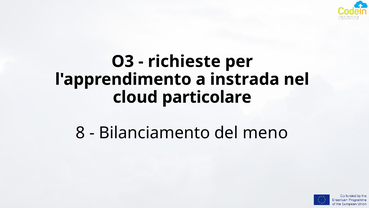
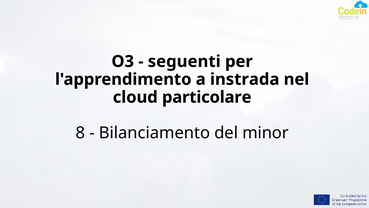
richieste: richieste -> seguenti (184, 61)
meno: meno -> minor (265, 133)
